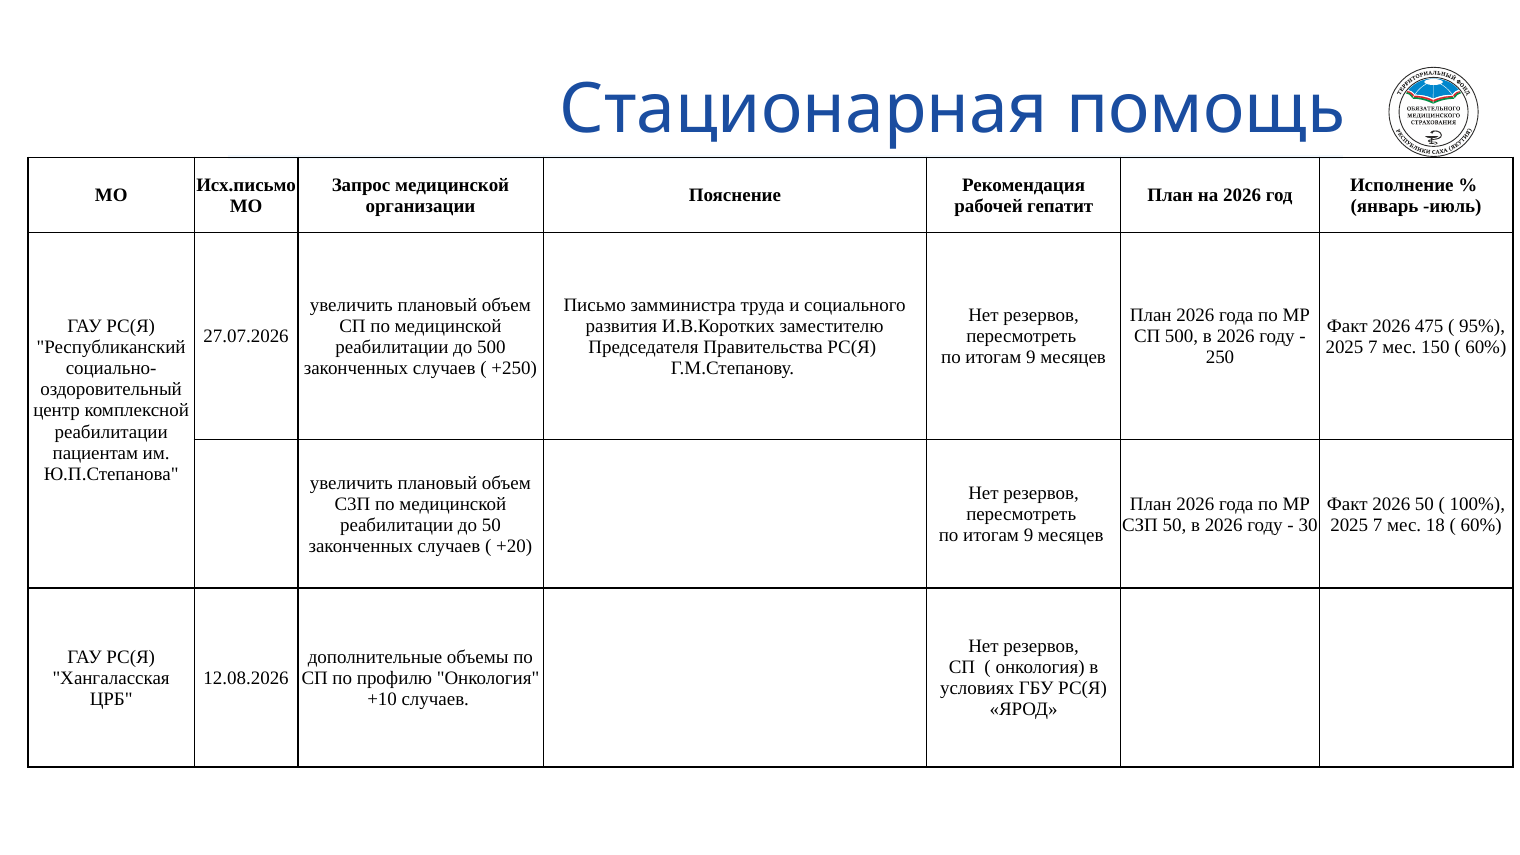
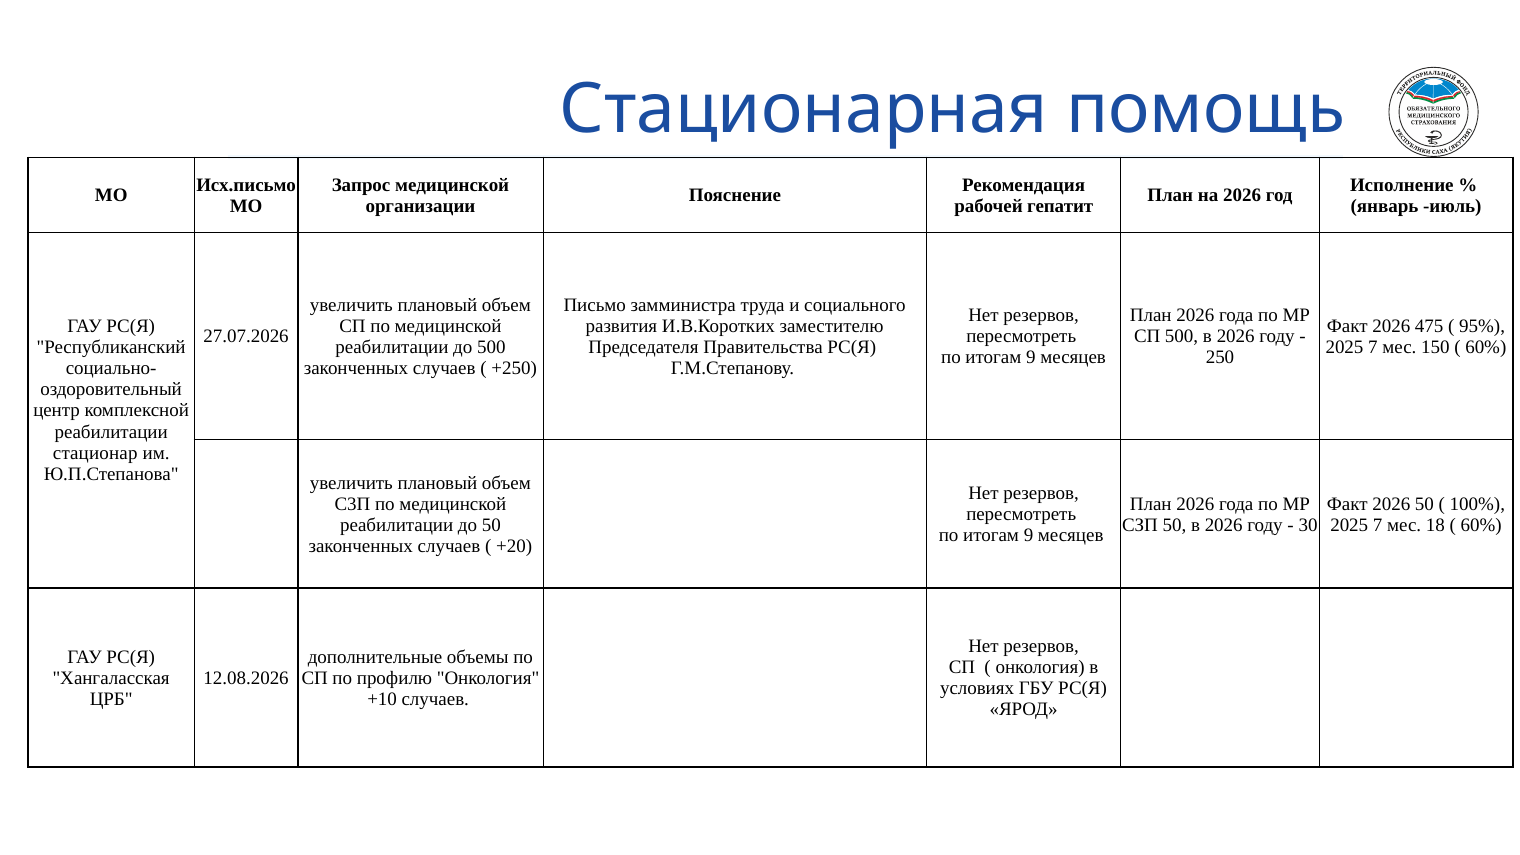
пациентам: пациентам -> стационар (95, 453)
